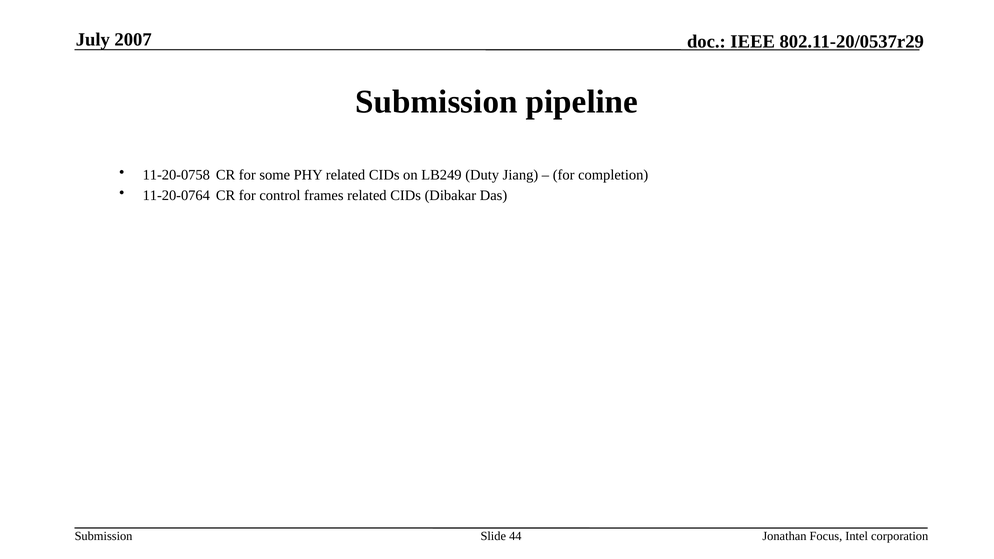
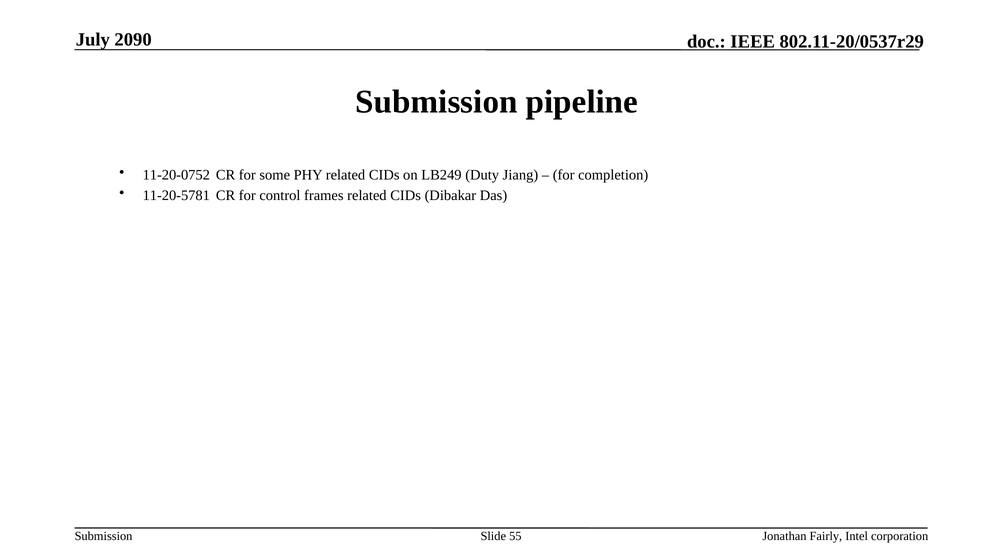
2007: 2007 -> 2090 (133, 40)
11-20-0758: 11-20-0758 -> 11-20-0752 (176, 175)
11-20-0764: 11-20-0764 -> 11-20-5781 (176, 195)
44: 44 -> 55 (515, 536)
Focus: Focus -> Fairly (826, 536)
